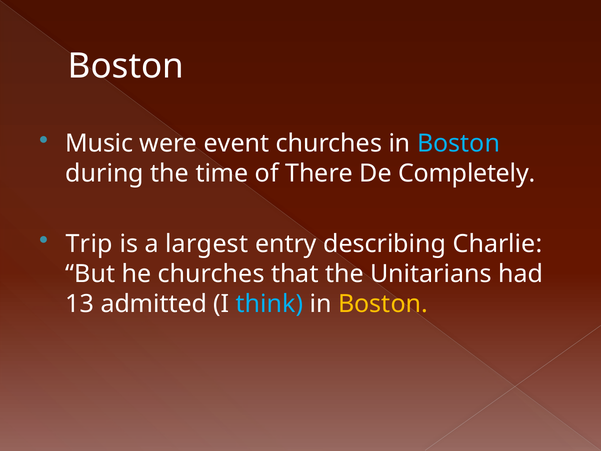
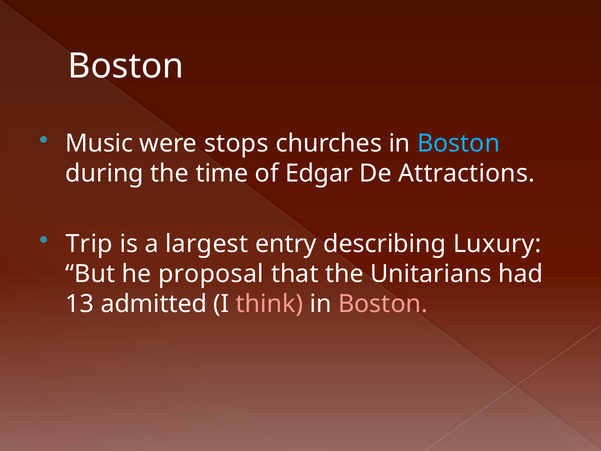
event: event -> stops (236, 143)
There: There -> Edgar (319, 174)
Completely: Completely -> Attractions (467, 174)
Charlie: Charlie -> Luxury (497, 244)
he churches: churches -> proposal (211, 274)
think colour: light blue -> pink (270, 304)
Boston colour: yellow -> pink (383, 304)
